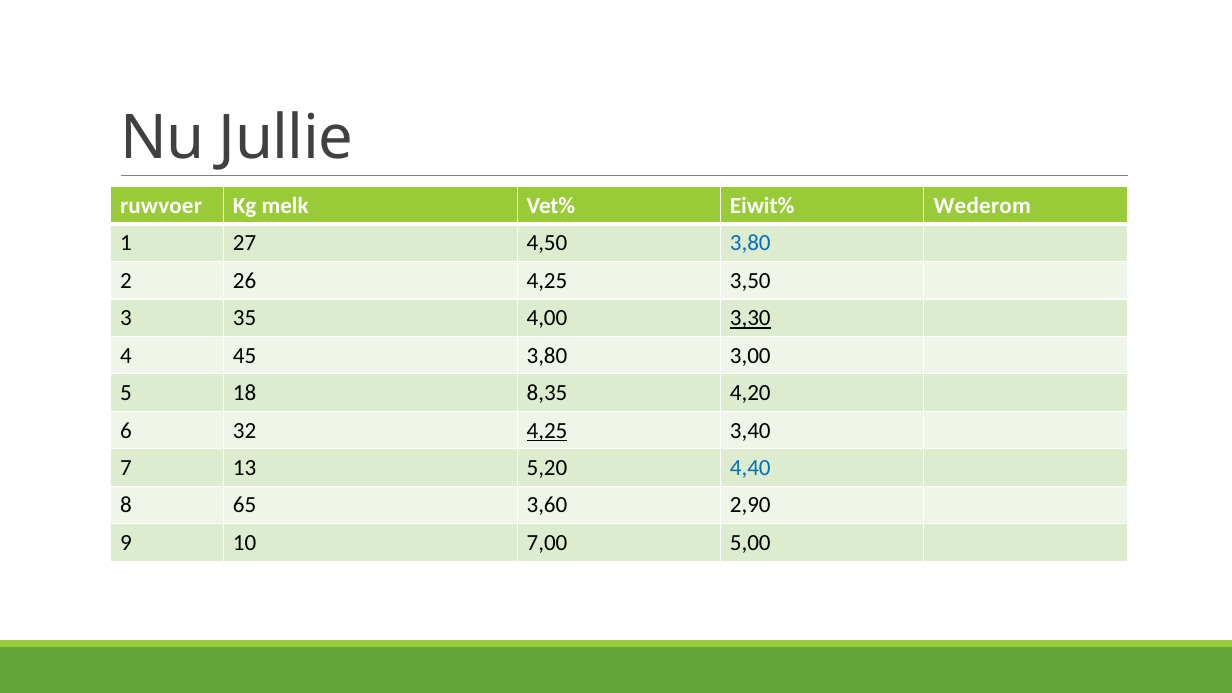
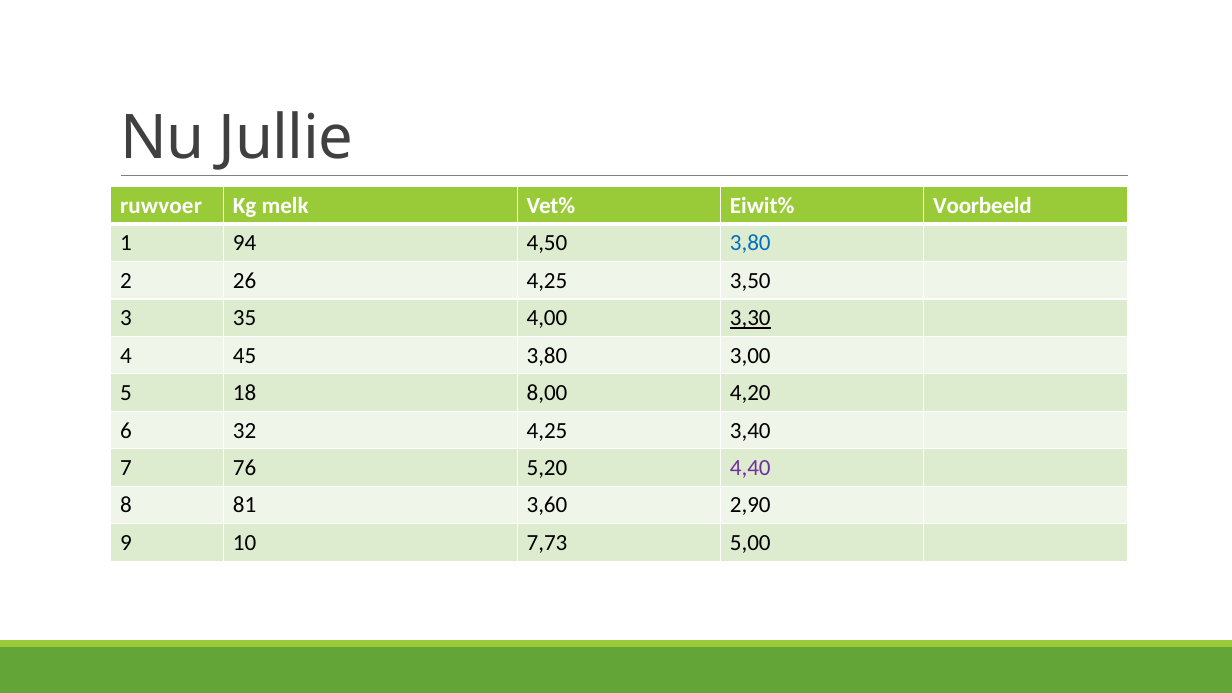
Wederom: Wederom -> Voorbeeld (982, 206)
27: 27 -> 94 (245, 243)
8,35: 8,35 -> 8,00 (547, 393)
4,25 underline: present -> none (547, 430)
13: 13 -> 76 (245, 468)
4,40 colour: blue -> purple (750, 468)
65: 65 -> 81 (245, 505)
7,00: 7,00 -> 7,73 (547, 543)
